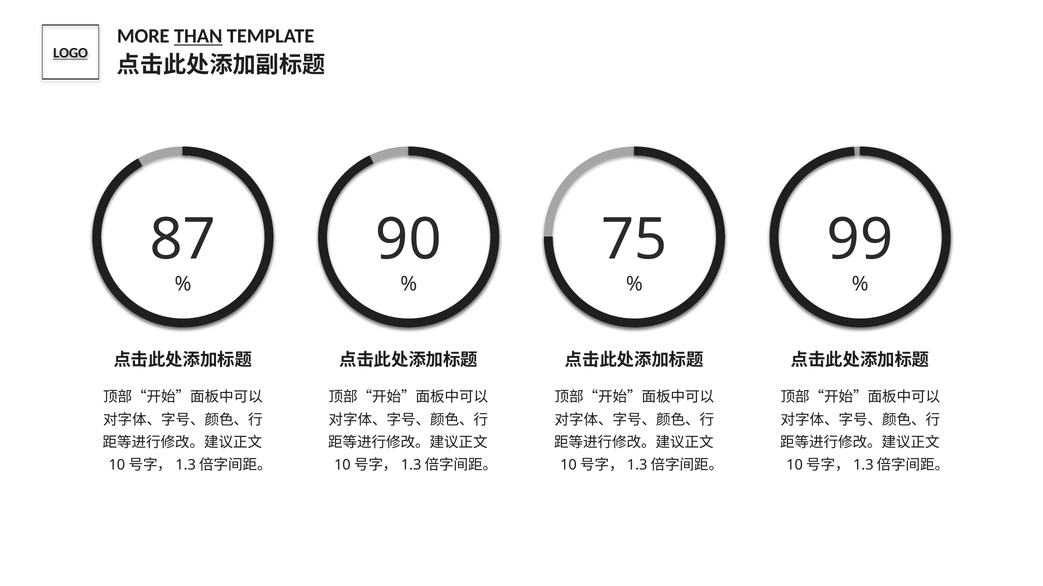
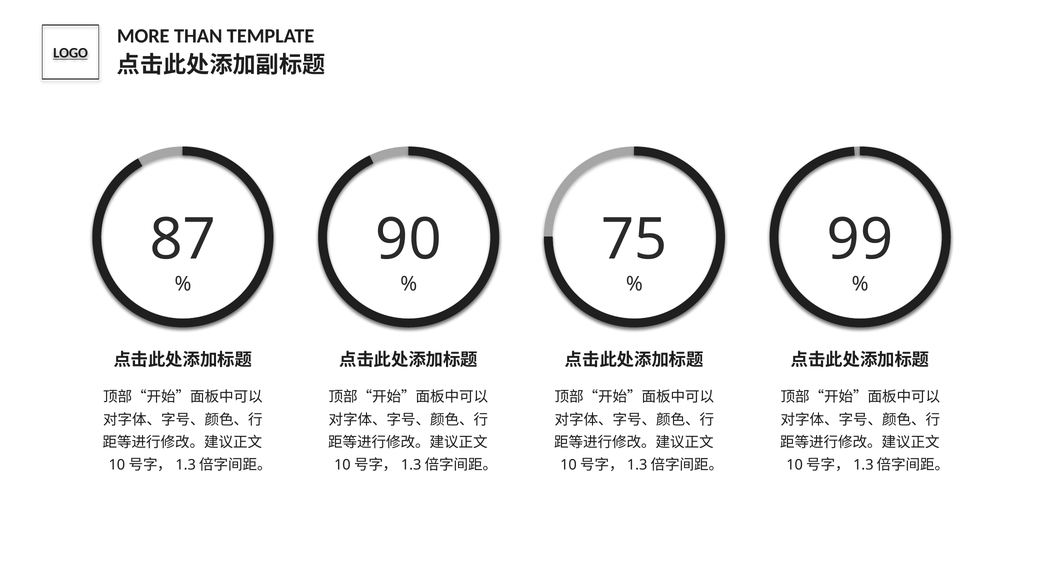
THAN underline: present -> none (198, 36)
